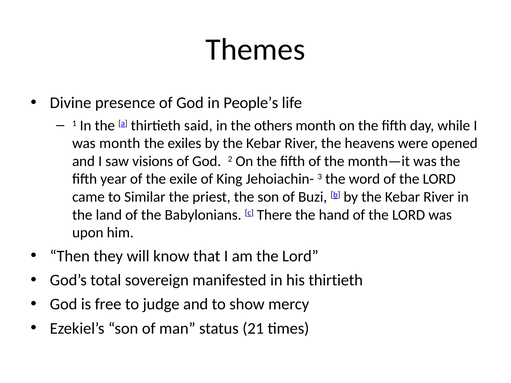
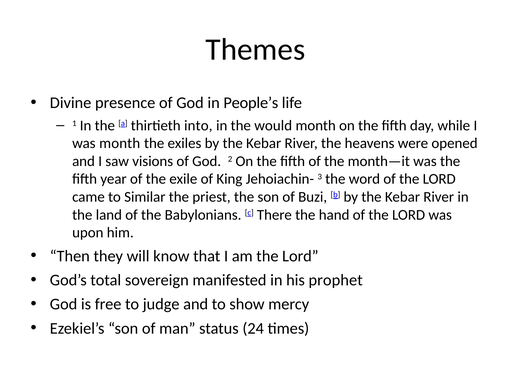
said: said -> into (198, 126)
others: others -> would (273, 126)
his thirtieth: thirtieth -> prophet (336, 280)
21: 21 -> 24 (253, 329)
